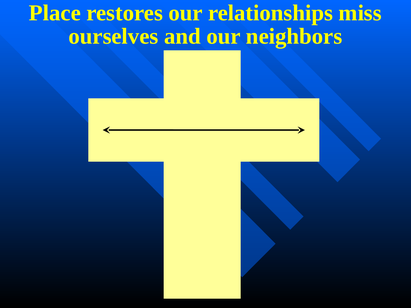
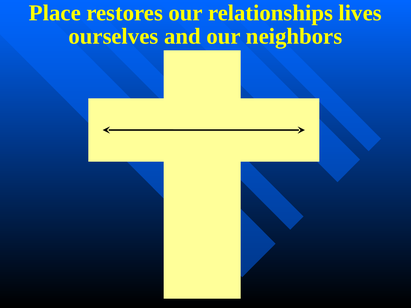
miss: miss -> lives (360, 13)
